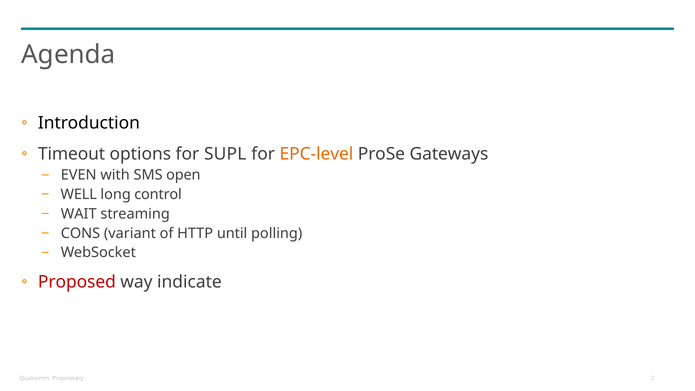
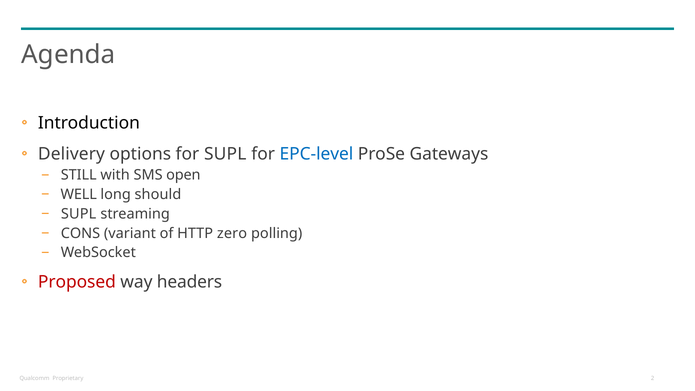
Timeout: Timeout -> Delivery (71, 154)
EPC-level colour: orange -> blue (316, 154)
EVEN: EVEN -> STILL (79, 175)
control: control -> should (158, 194)
WAIT: WAIT -> SUPL (79, 214)
until: until -> zero (232, 233)
indicate: indicate -> headers (189, 282)
